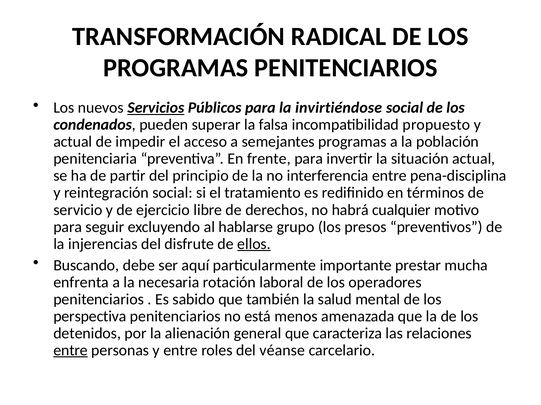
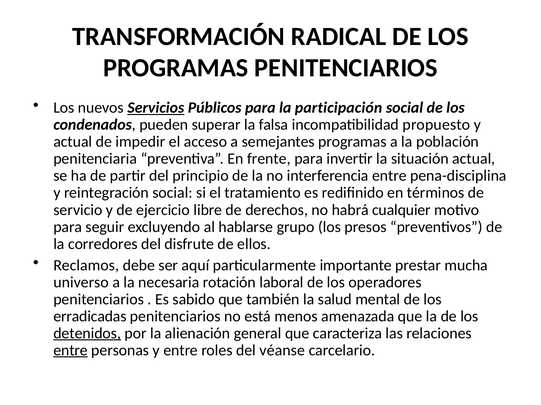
invirtiéndose: invirtiéndose -> participación (339, 108)
injerencias: injerencias -> corredores (103, 244)
ellos underline: present -> none (254, 244)
Buscando: Buscando -> Reclamos (86, 266)
enfrenta: enfrenta -> universo (81, 283)
perspectiva: perspectiva -> erradicadas (90, 317)
detenidos underline: none -> present (87, 334)
